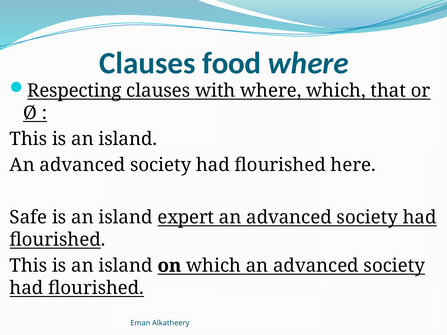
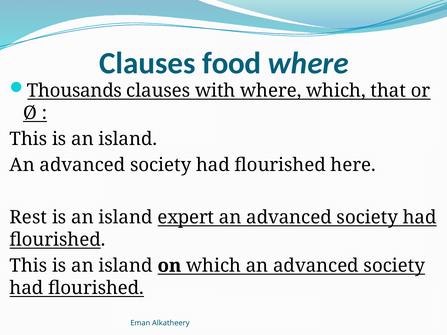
Respecting: Respecting -> Thousands (74, 91)
Safe: Safe -> Rest (28, 217)
